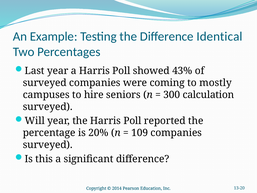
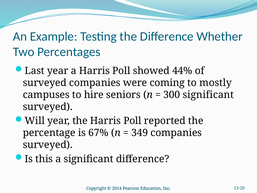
Identical: Identical -> Whether (220, 36)
43%: 43% -> 44% (182, 71)
300 calculation: calculation -> significant (208, 95)
20%: 20% -> 67% (98, 133)
109: 109 -> 349 (140, 133)
